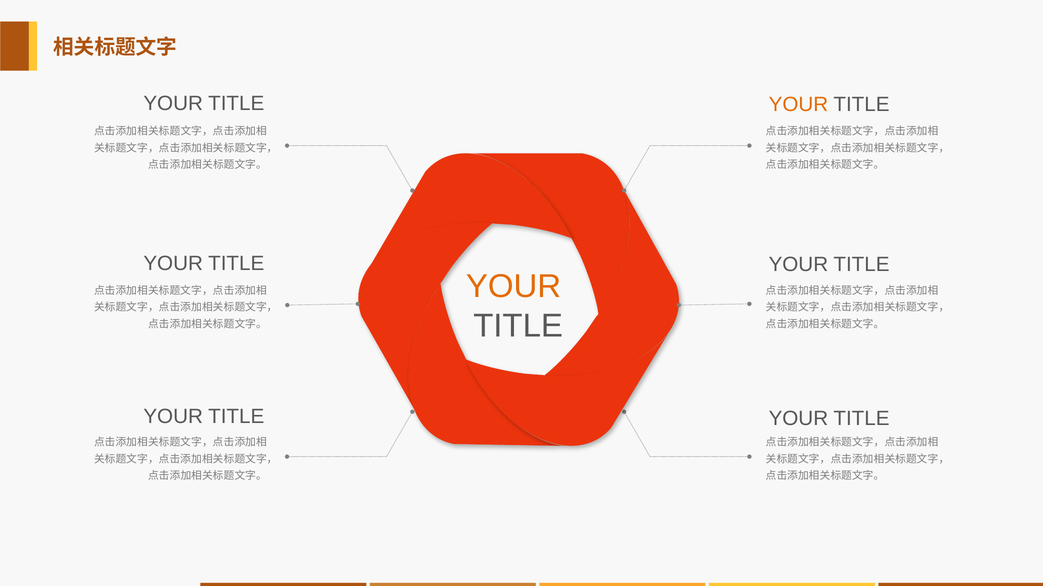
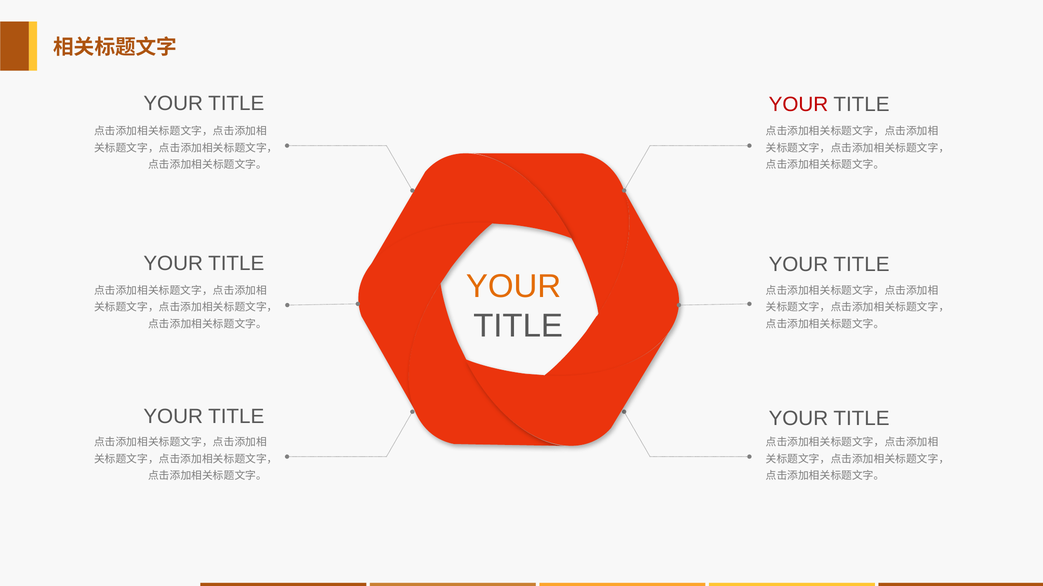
YOUR colour: orange -> red (798, 104)
